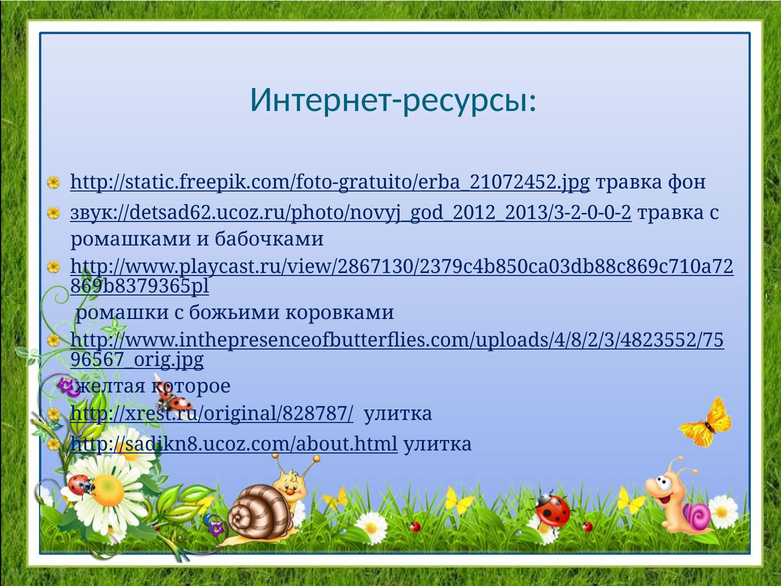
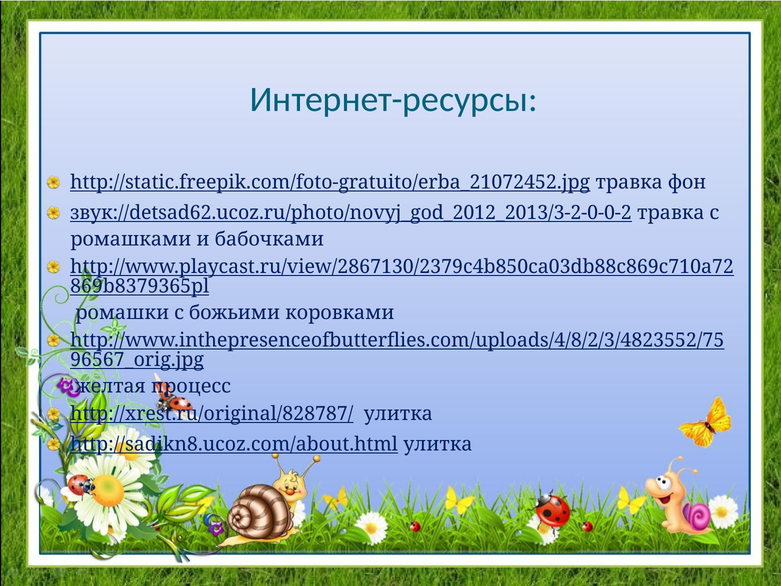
которое: которое -> процесс (191, 386)
